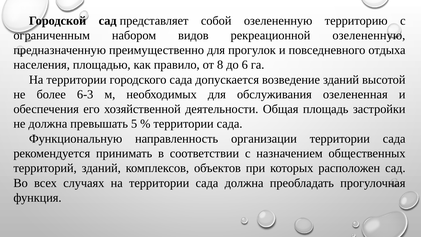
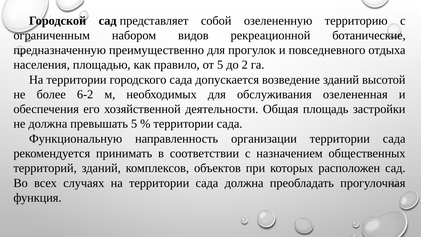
рекреационной озелененную: озелененную -> ботанические (369, 35)
от 8: 8 -> 5 (220, 65)
6: 6 -> 2 (245, 65)
6-3: 6-3 -> 6-2 (85, 94)
